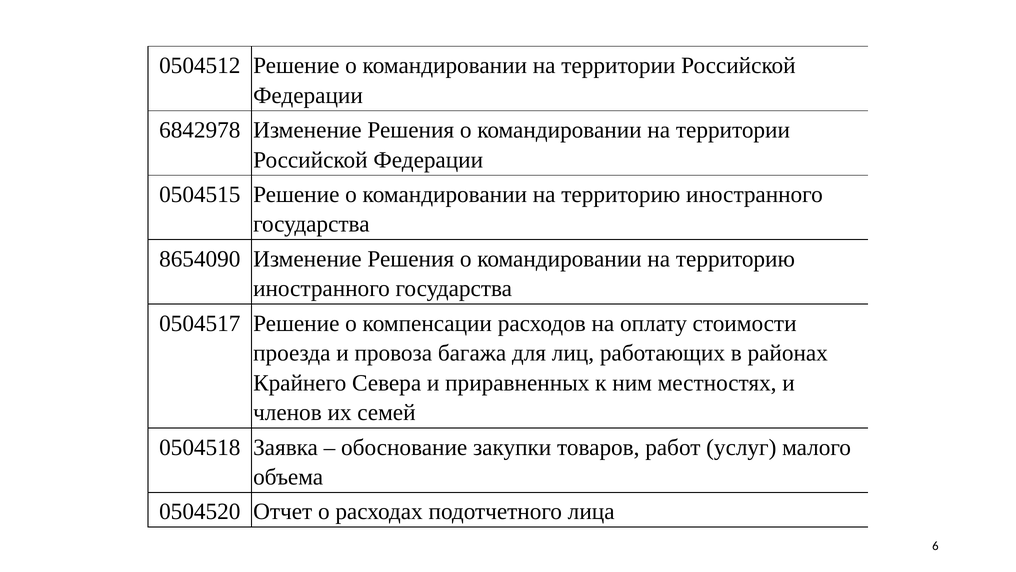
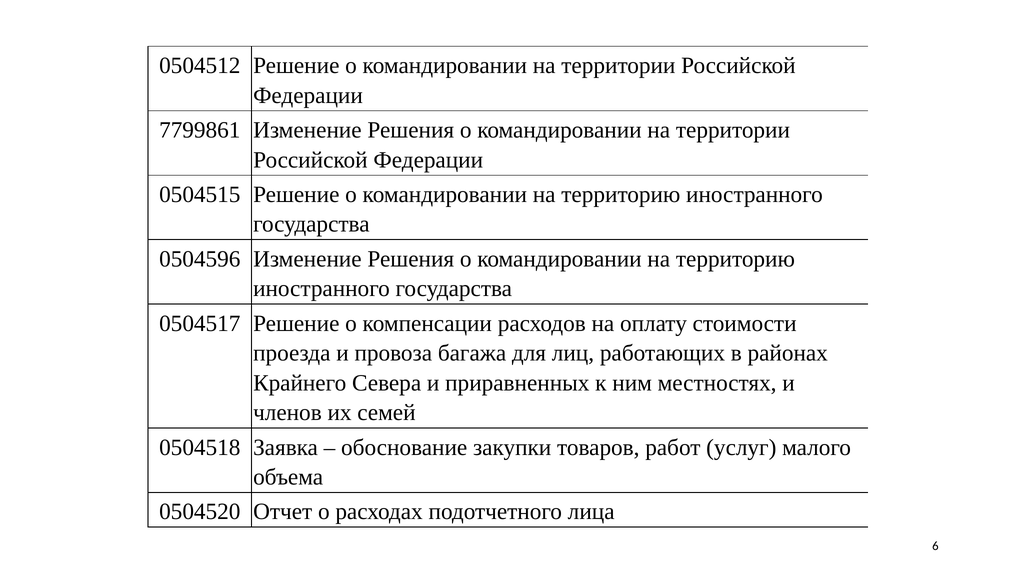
6842978: 6842978 -> 7799861 (200, 130)
8654090: 8654090 -> 0504596 (200, 259)
